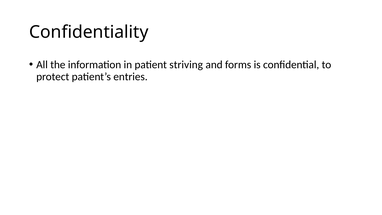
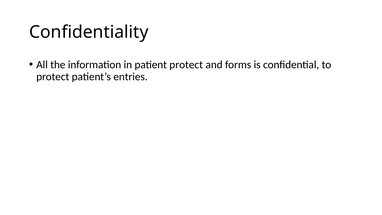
patient striving: striving -> protect (186, 65)
